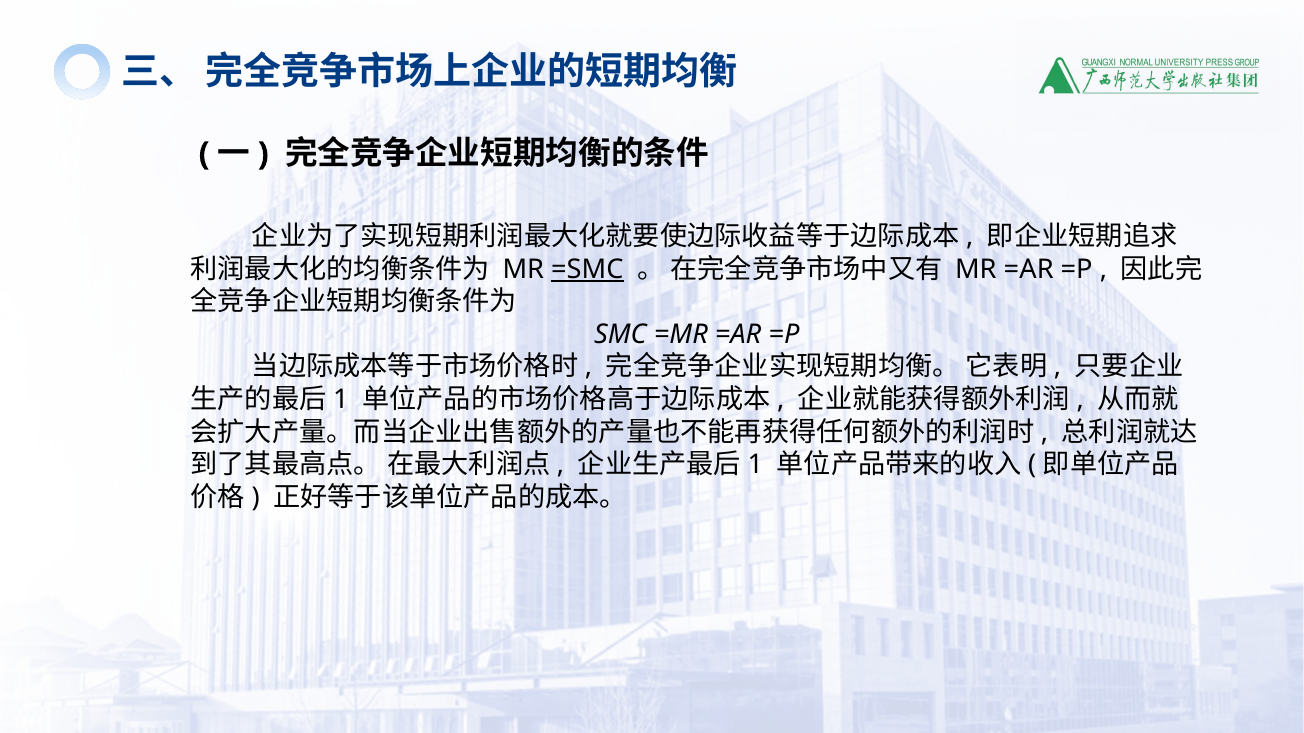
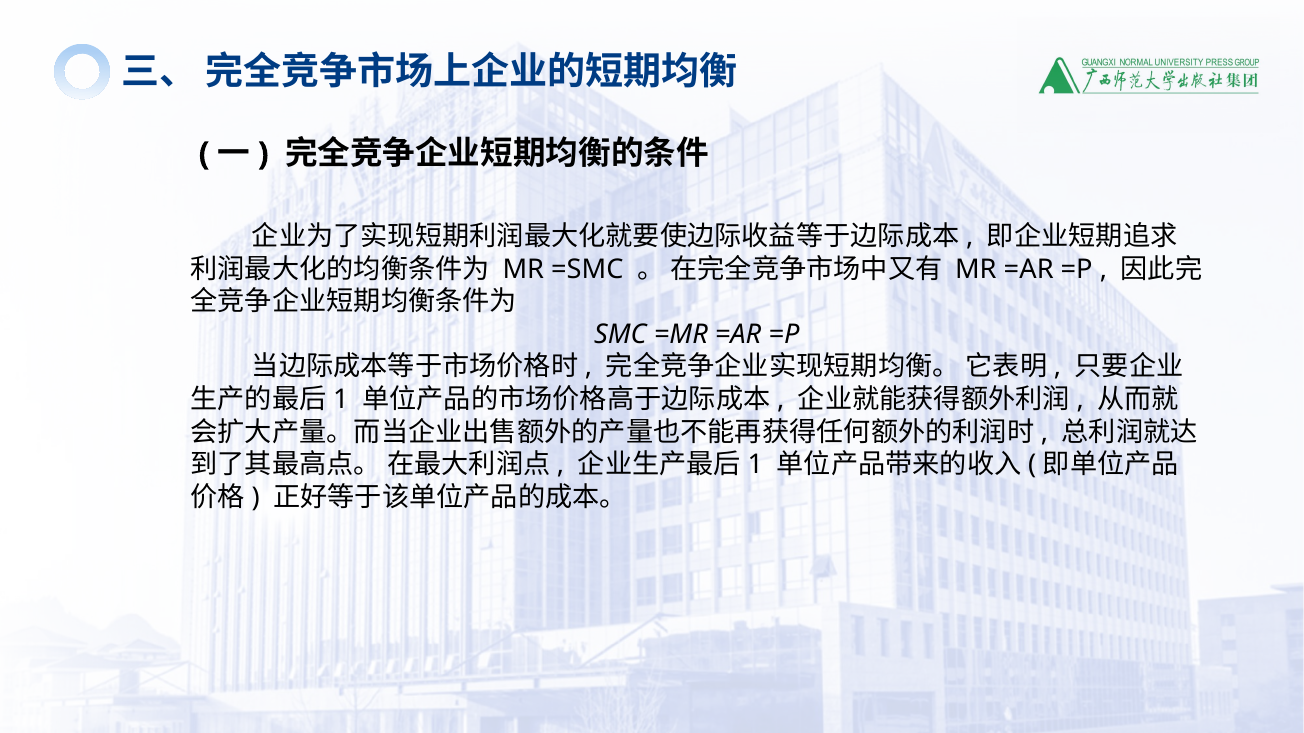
=SMC underline: present -> none (587, 269)
